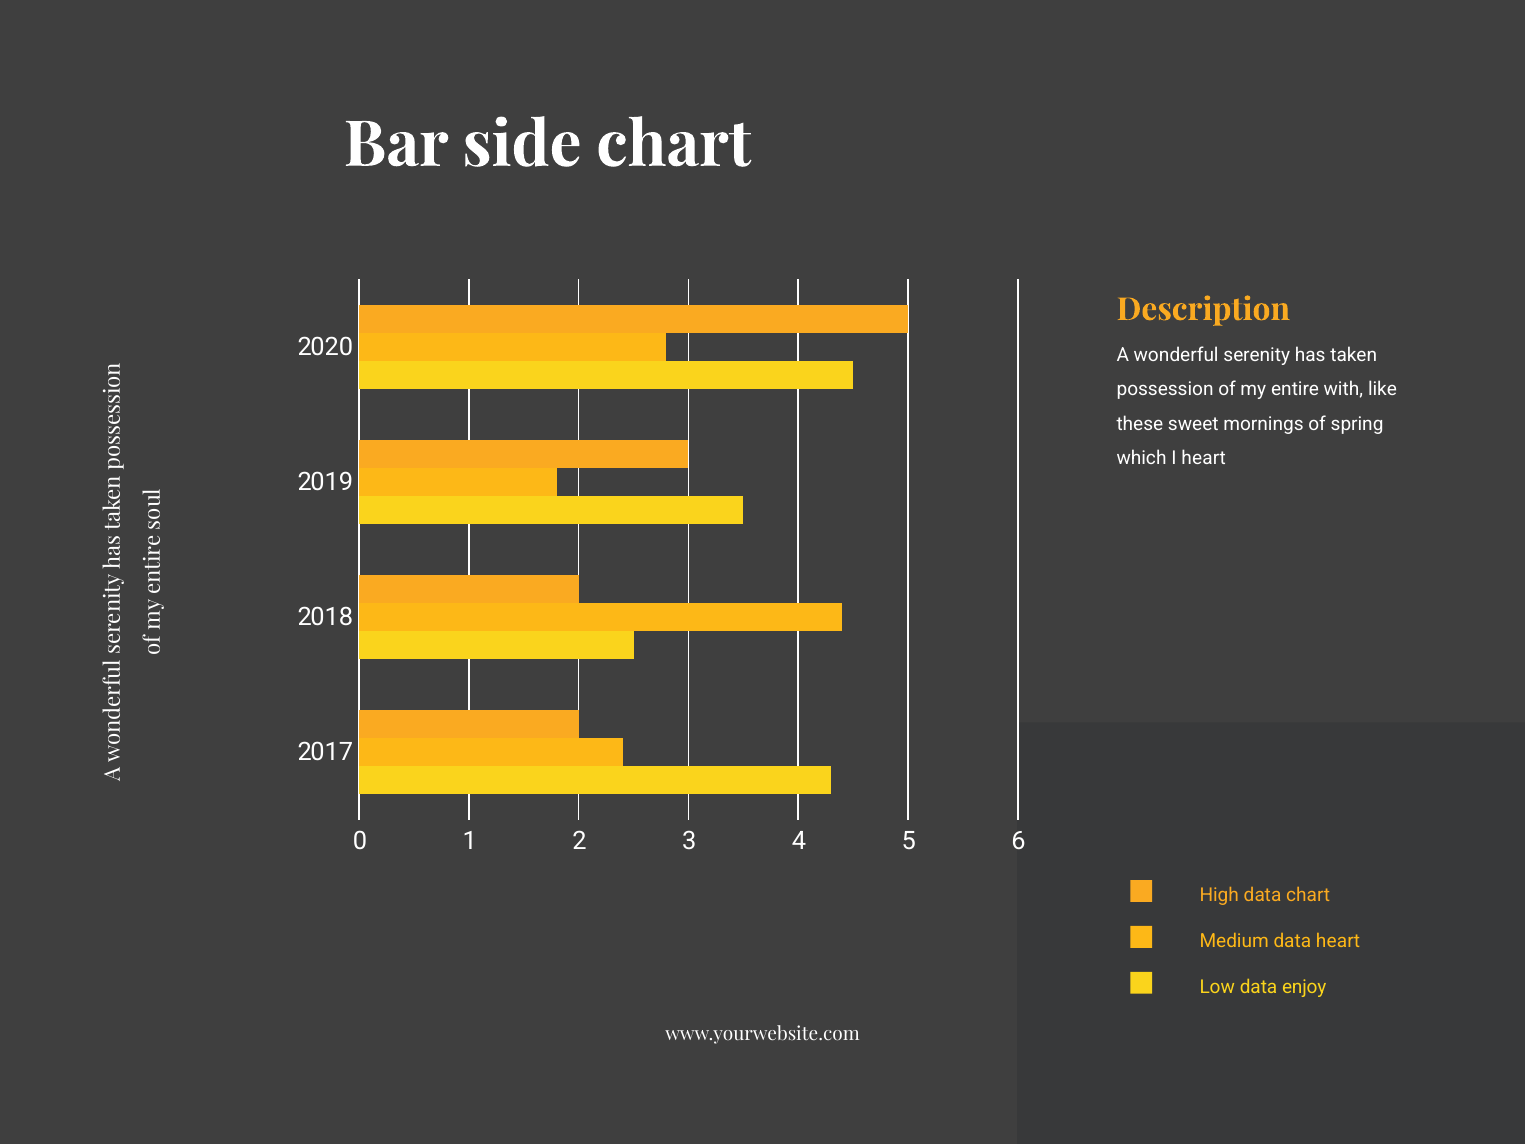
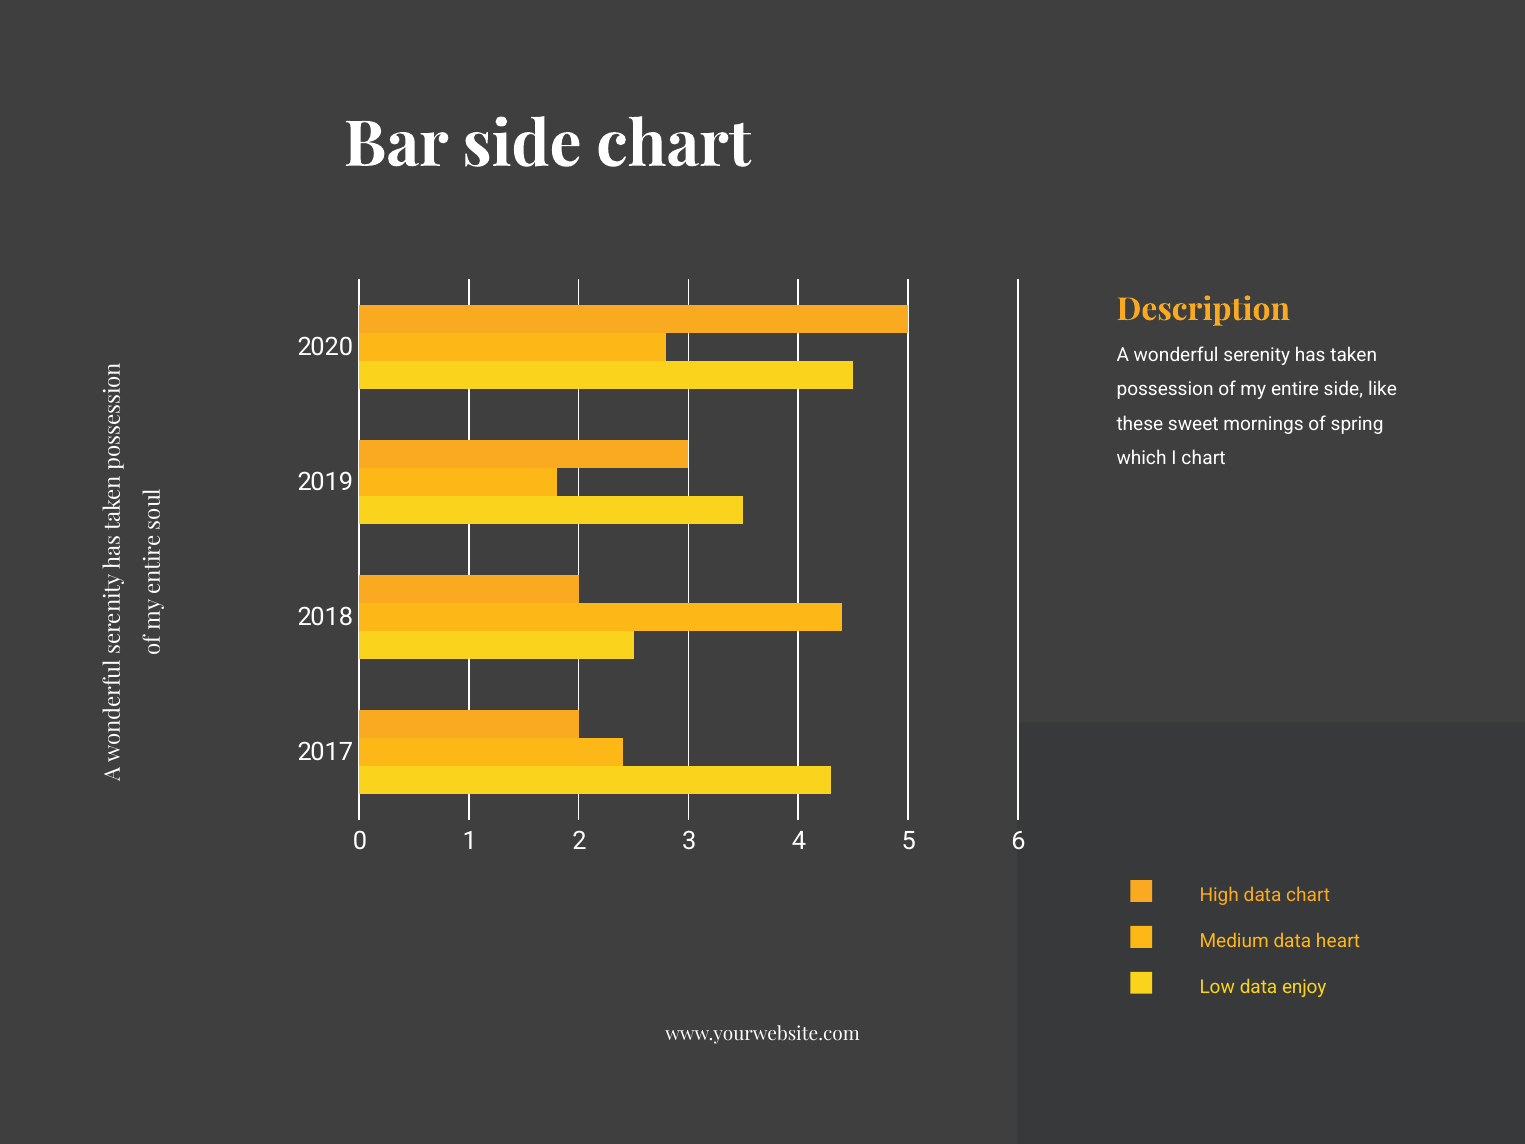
entire with: with -> side (1343, 389)
I heart: heart -> chart (1204, 458)
